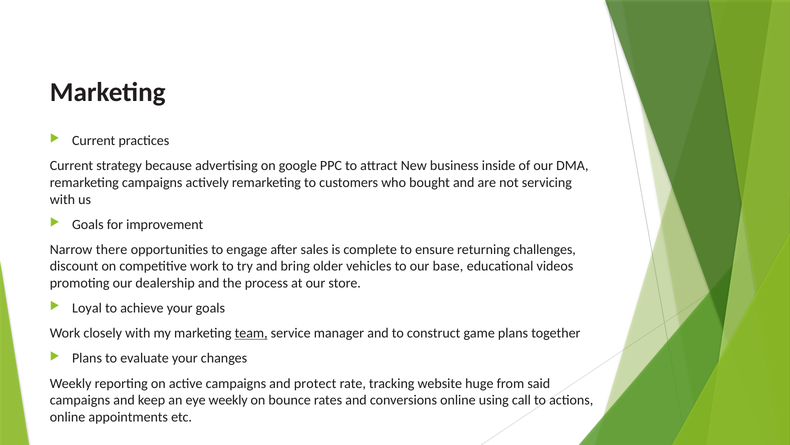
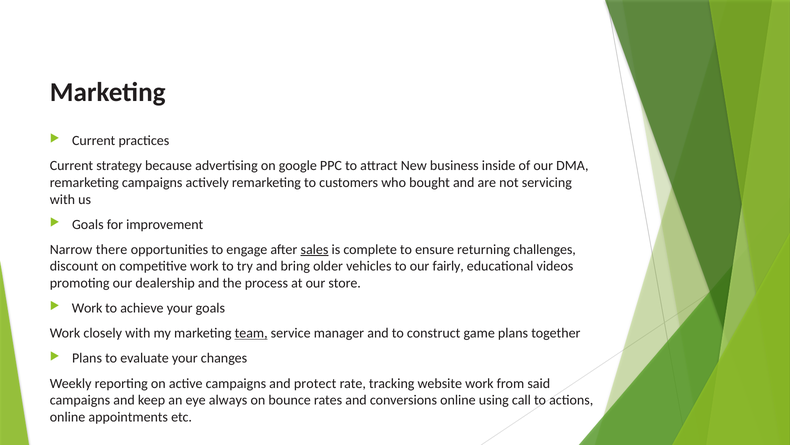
sales underline: none -> present (314, 249)
base: base -> fairly (448, 266)
Loyal: Loyal -> Work (87, 308)
website huge: huge -> work (479, 383)
eye weekly: weekly -> always (228, 400)
